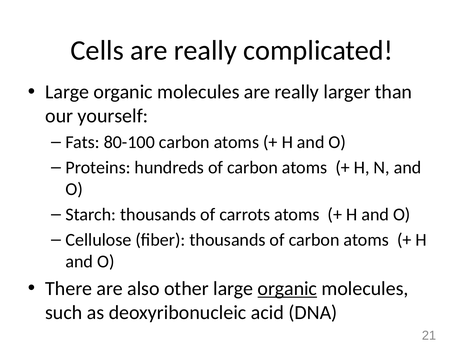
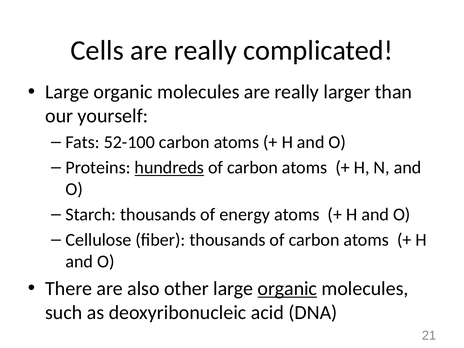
80-100: 80-100 -> 52-100 (129, 142)
hundreds underline: none -> present (169, 168)
carrots: carrots -> energy (245, 215)
